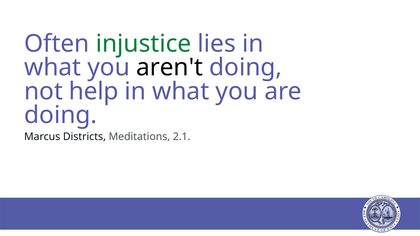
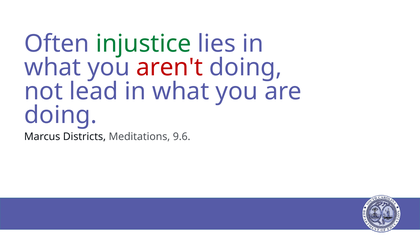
aren't colour: black -> red (170, 68)
help: help -> lead (94, 91)
2.1: 2.1 -> 9.6 (182, 137)
